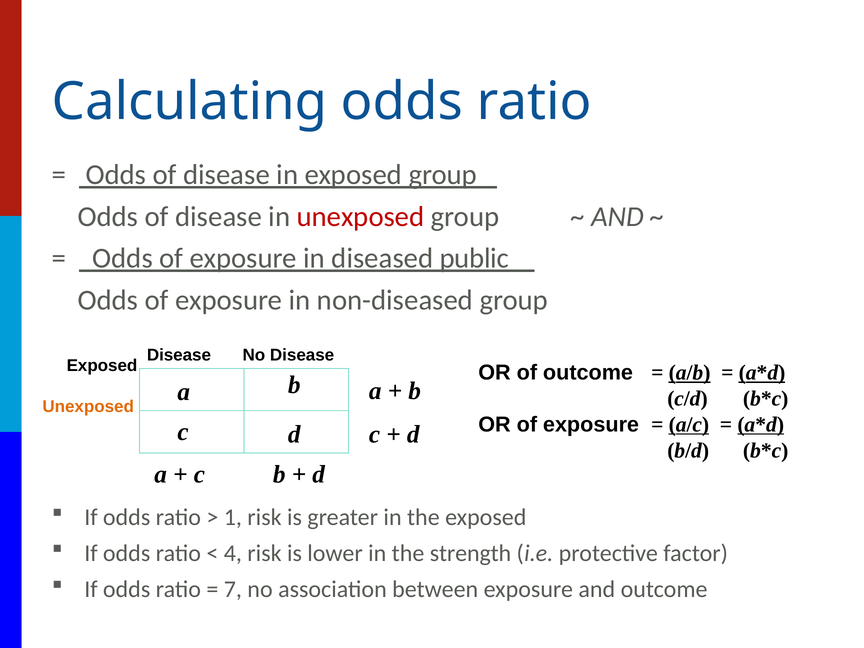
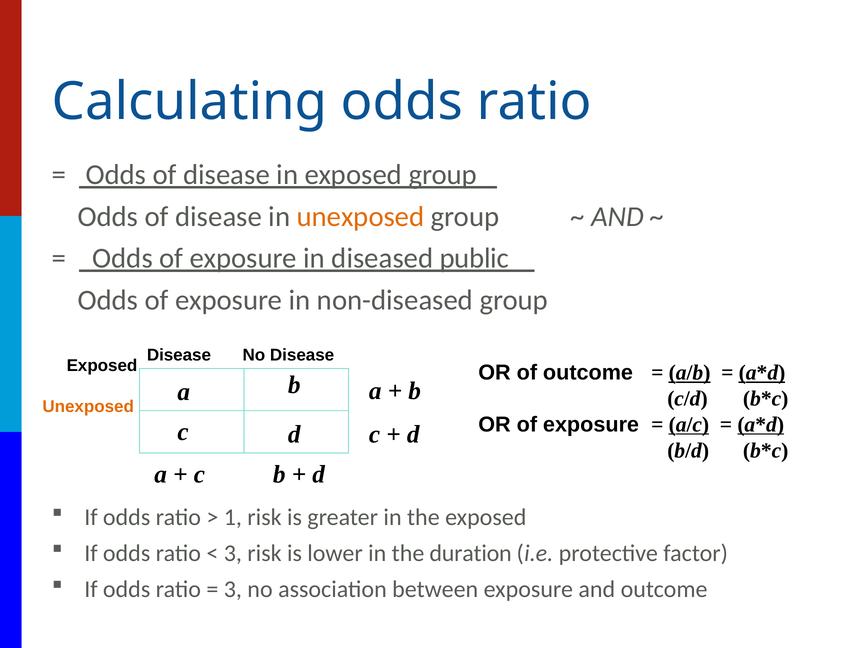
unexposed colour: red -> orange (360, 217)
4: 4 -> 3 (233, 553)
strength: strength -> duration (471, 553)
7: 7 -> 3 (233, 589)
